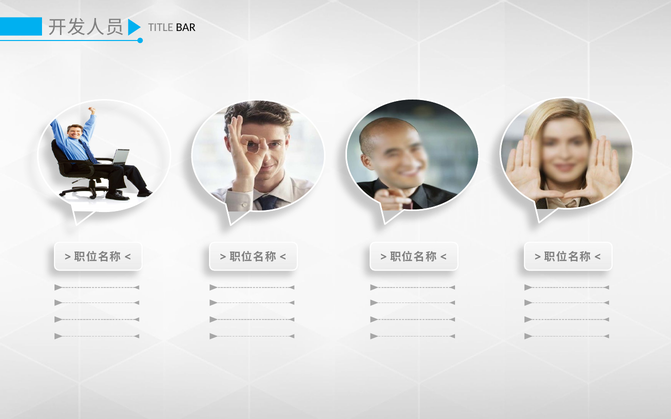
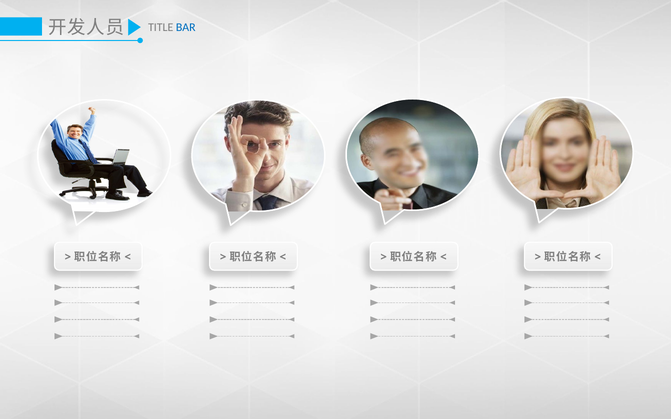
BAR colour: black -> blue (186, 27)
